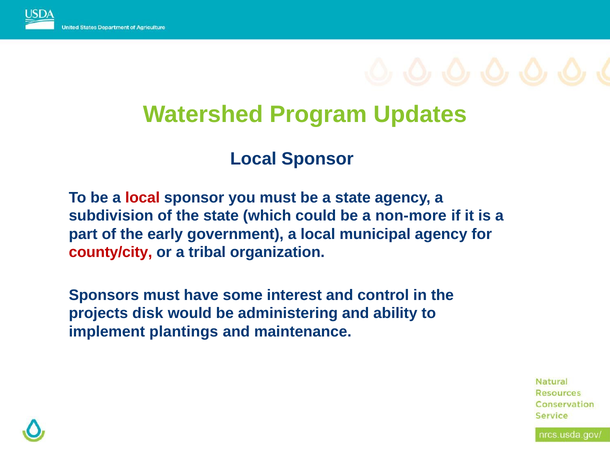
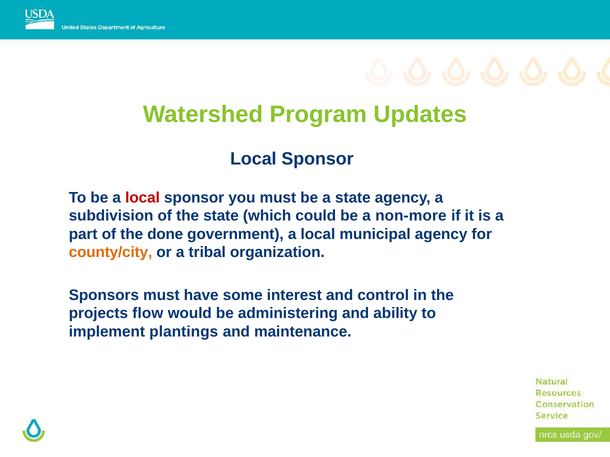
early: early -> done (165, 234)
county/city colour: red -> orange (111, 253)
disk: disk -> flow (148, 314)
